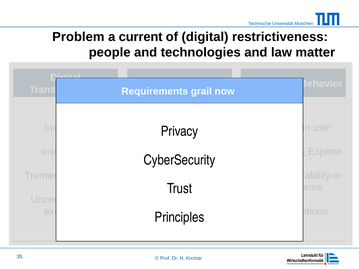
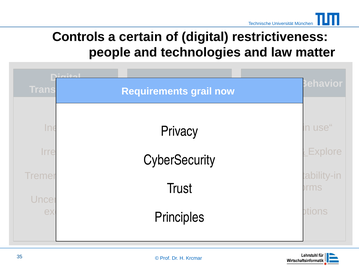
Problem: Problem -> Controls (78, 37)
current: current -> certain (141, 37)
